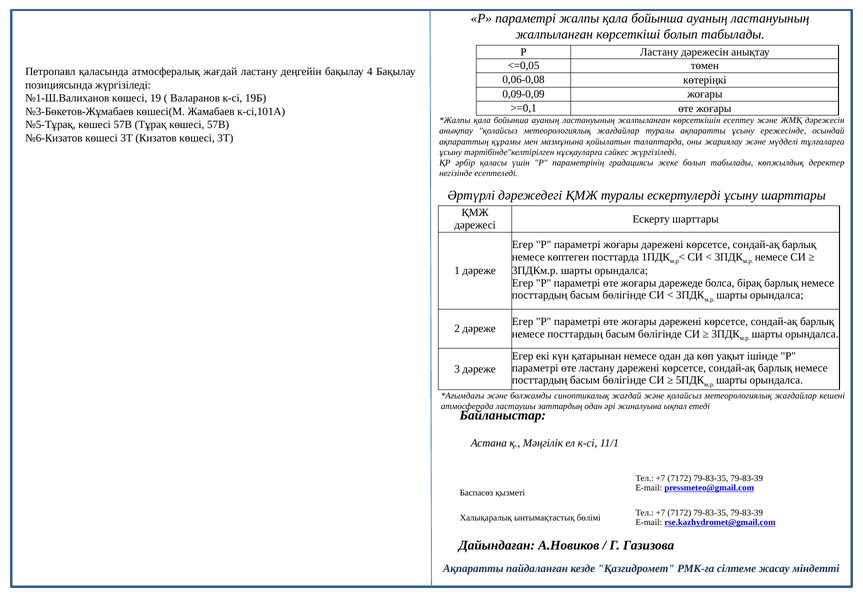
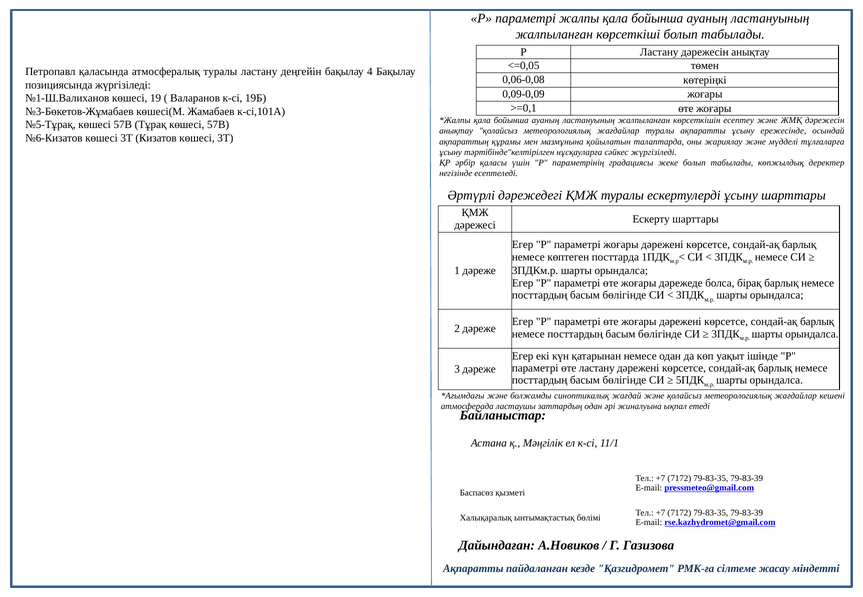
атмосфералық жағдай: жағдай -> туралы (220, 72)
